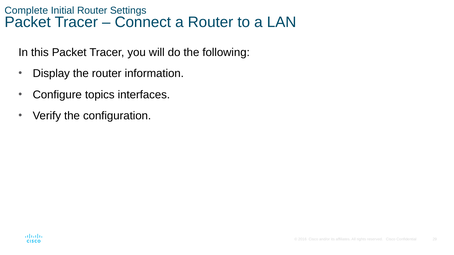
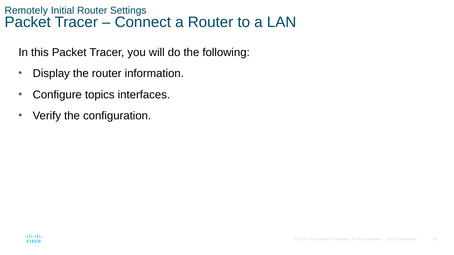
Complete: Complete -> Remotely (26, 10)
